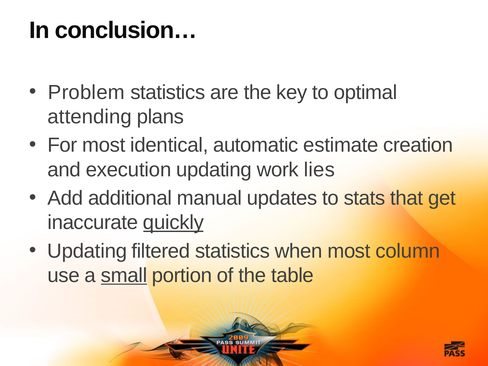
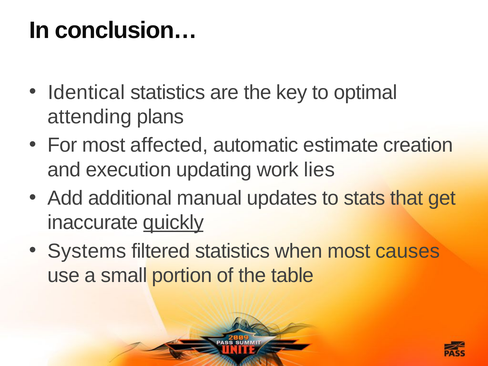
Problem: Problem -> Identical (86, 92)
identical: identical -> affected (169, 145)
Updating: Updating -> Systems (87, 251)
column: column -> causes (408, 251)
small underline: present -> none (124, 275)
